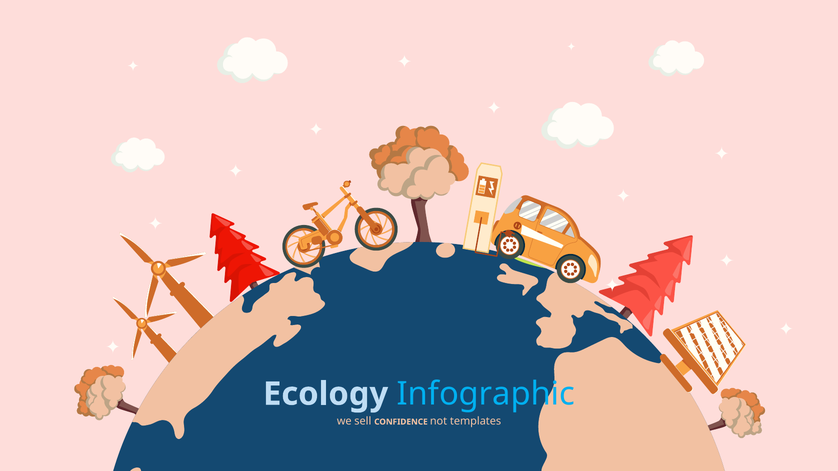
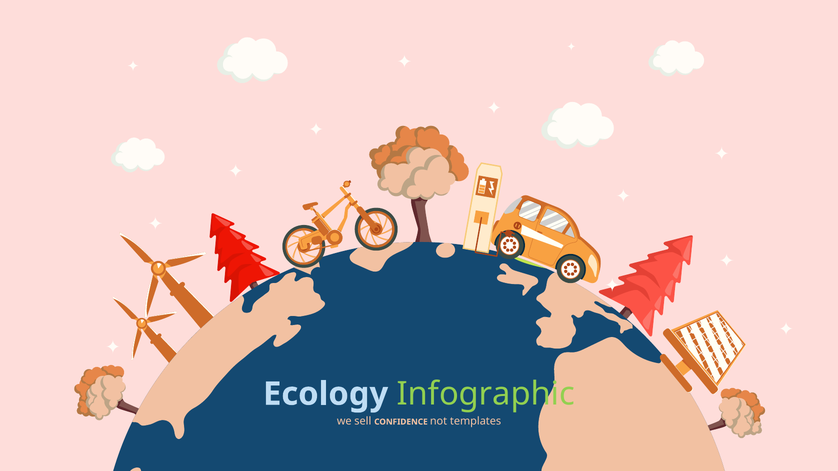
Infographic colour: light blue -> light green (486, 394)
